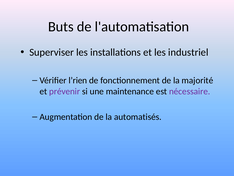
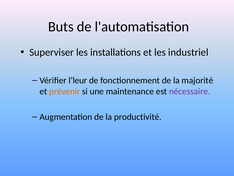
l’rien: l’rien -> l’leur (78, 80)
prévenir colour: purple -> orange (65, 91)
automatisés: automatisés -> productivité (138, 117)
